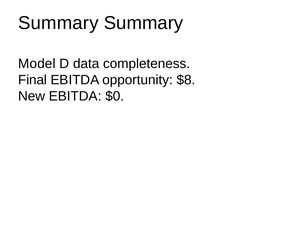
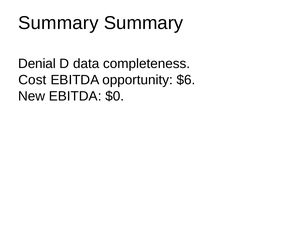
Model: Model -> Denial (37, 64)
Final: Final -> Cost (32, 80)
$8: $8 -> $6 (186, 80)
